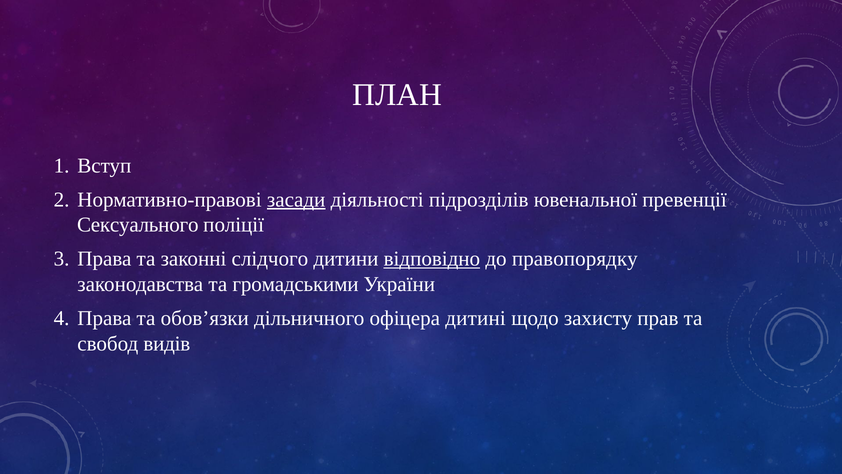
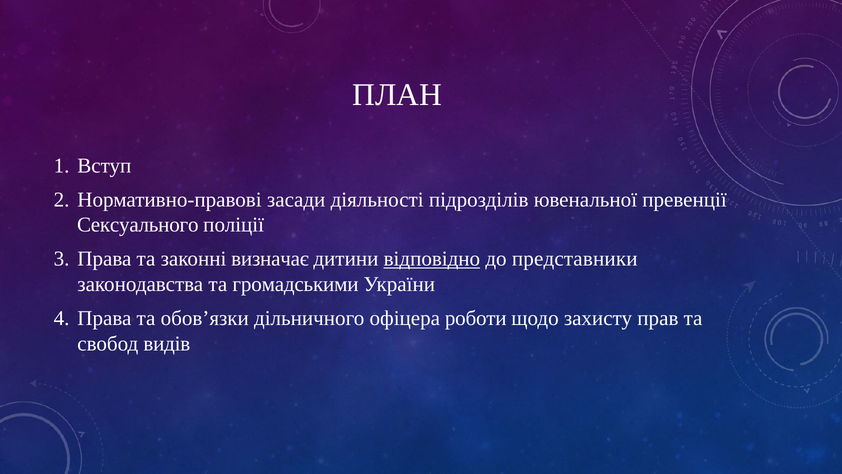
засади underline: present -> none (296, 199)
слідчого: слідчого -> визначає (270, 259)
правопорядку: правопорядку -> представники (575, 259)
дитині: дитині -> роботи (476, 318)
